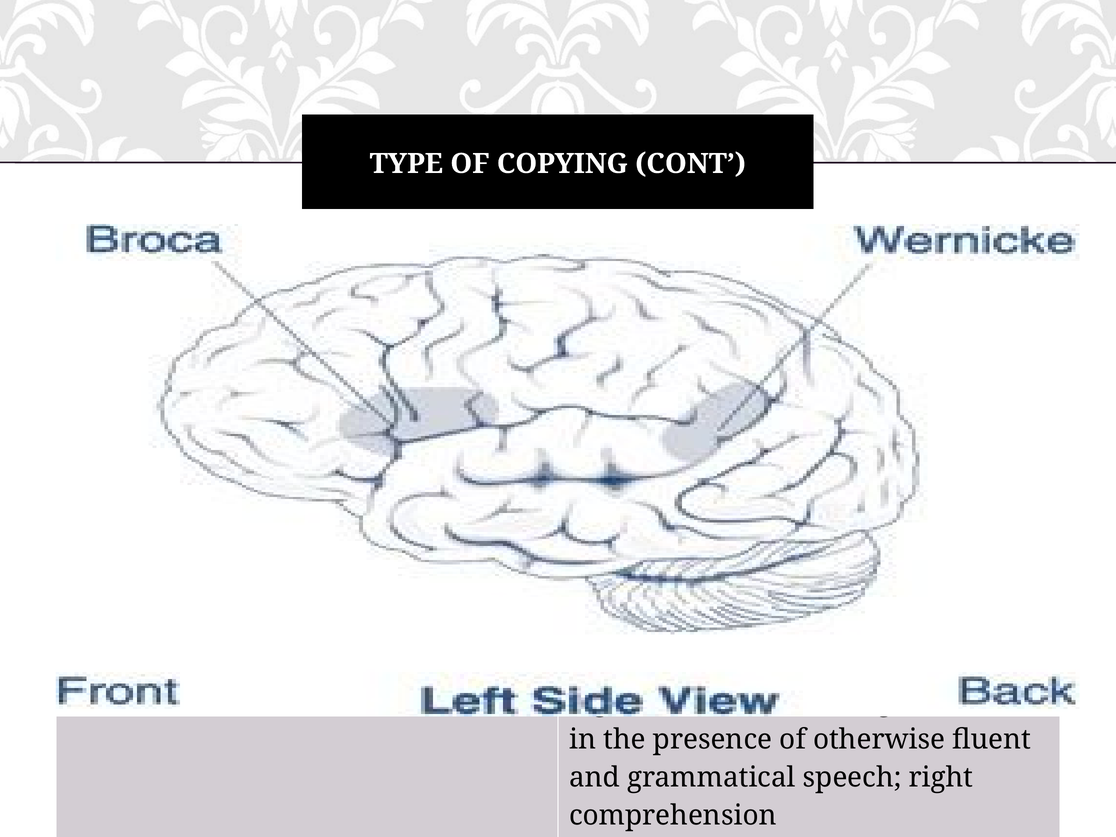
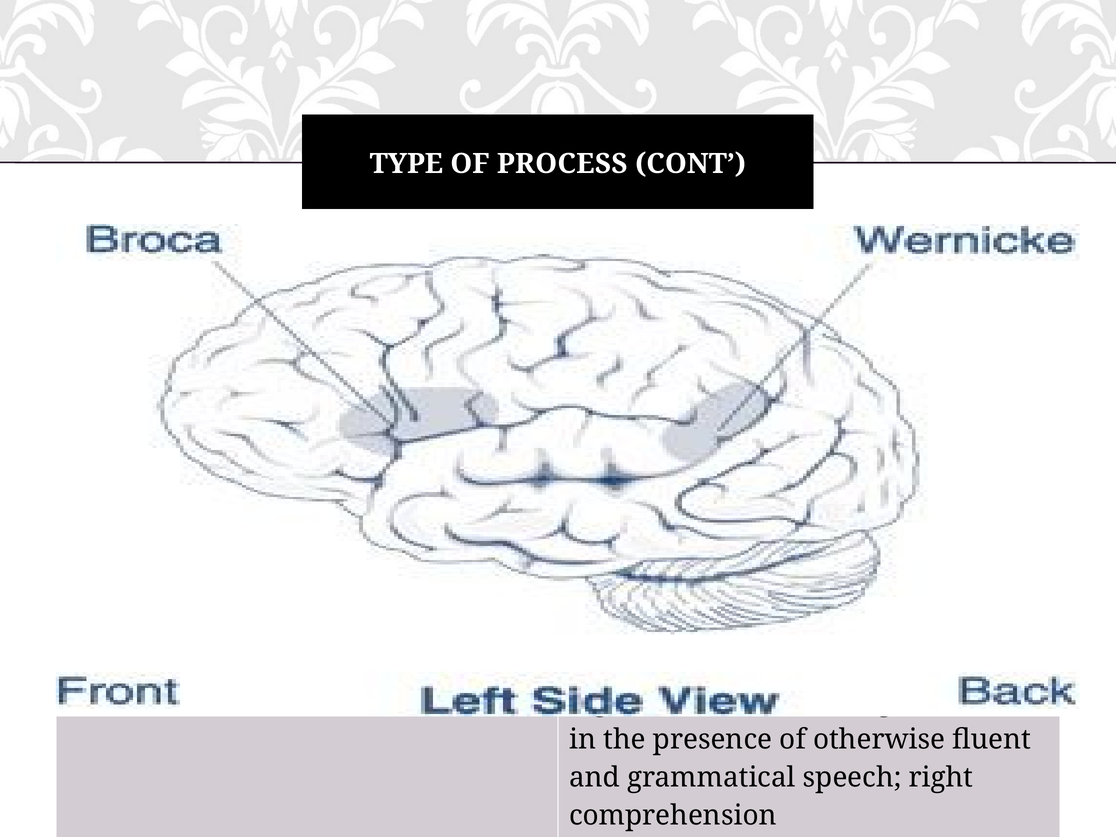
COPYING: COPYING -> PROCESS (562, 164)
